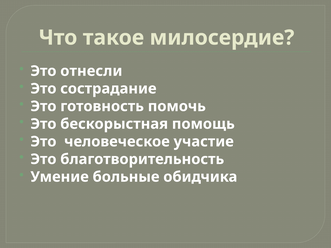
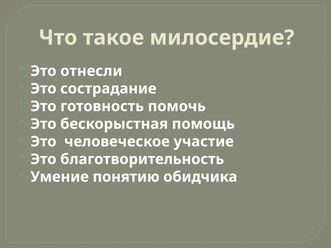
больные: больные -> понятию (126, 177)
